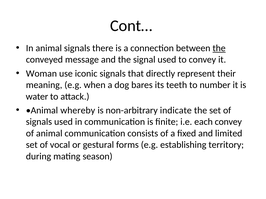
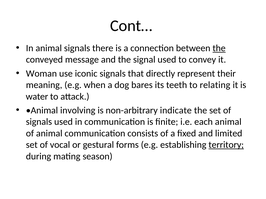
number: number -> relating (215, 85)
whereby: whereby -> involving (78, 111)
each convey: convey -> animal (228, 122)
territory underline: none -> present (226, 145)
